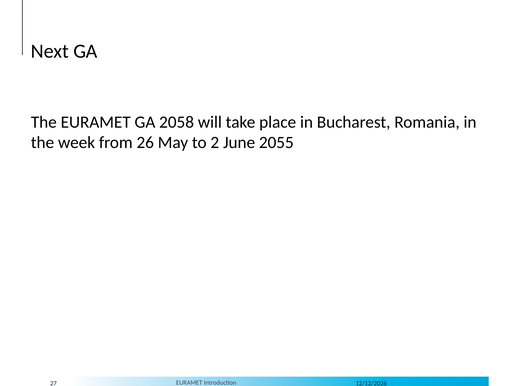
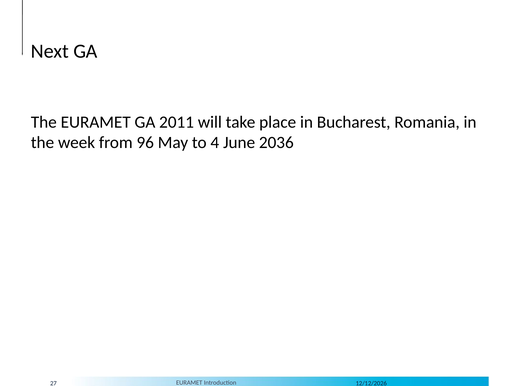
2058: 2058 -> 2011 (177, 122)
26: 26 -> 96 (145, 143)
2: 2 -> 4 (215, 143)
2055: 2055 -> 2036 (276, 143)
